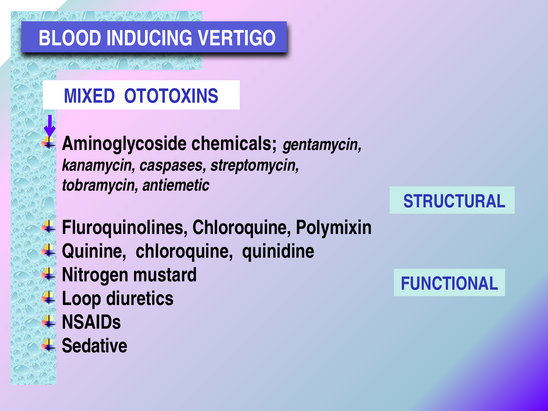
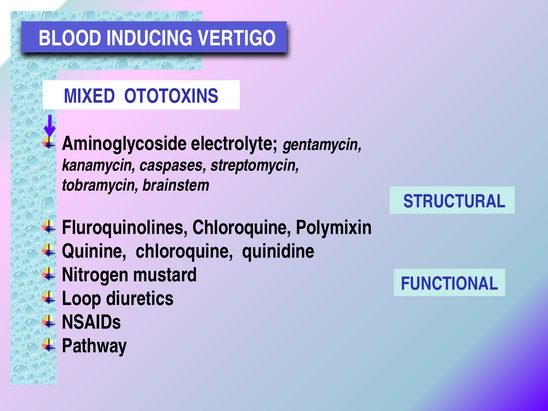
chemicals: chemicals -> electrolyte (235, 143)
antiemetic: antiemetic -> brainstem (176, 185)
Sedative: Sedative -> Pathway (95, 346)
